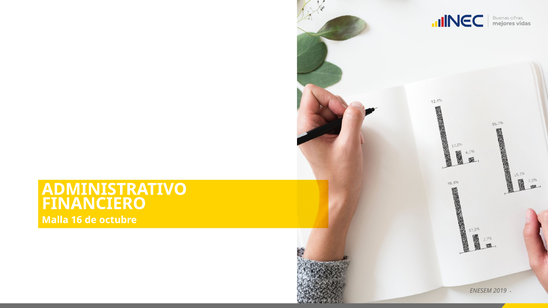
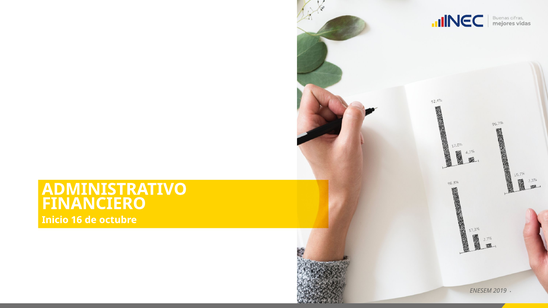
Malla: Malla -> Inicio (55, 220)
